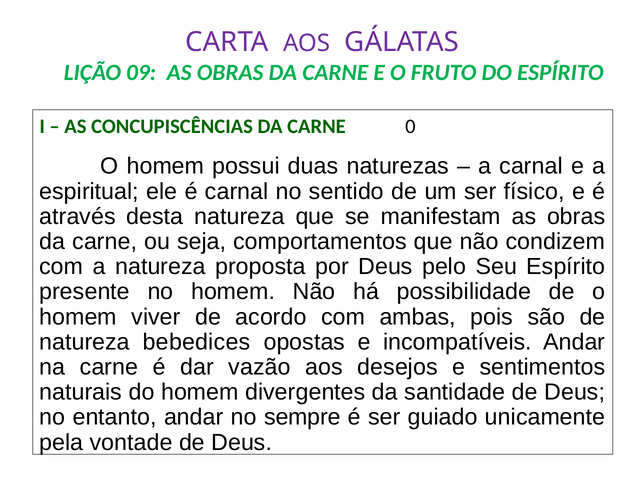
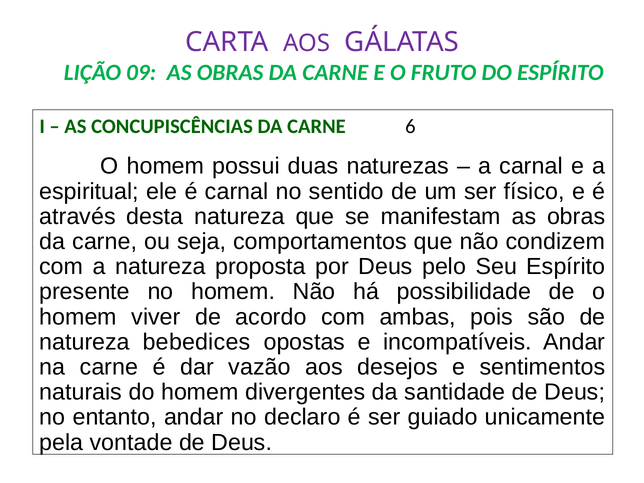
0: 0 -> 6 (410, 127)
sempre: sempre -> declaro (302, 417)
